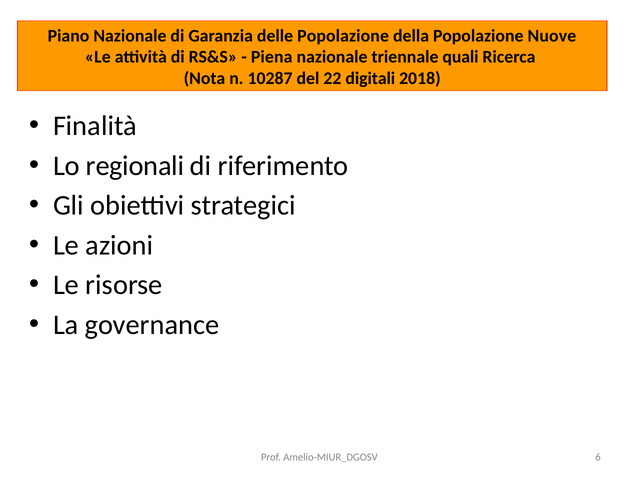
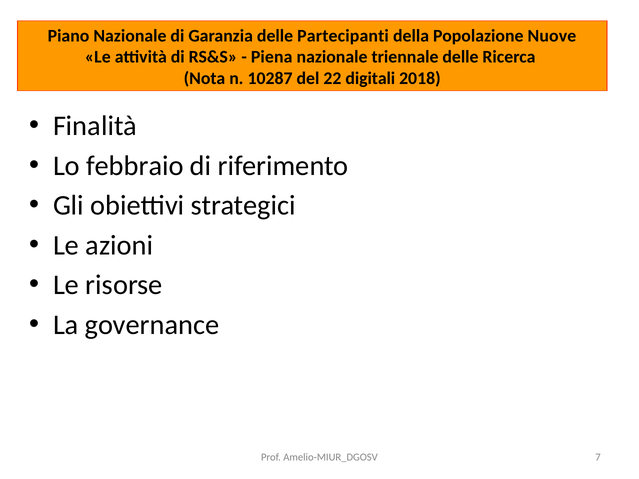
delle Popolazione: Popolazione -> Partecipanti (343, 36)
triennale quali: quali -> delle (460, 57)
regionali: regionali -> febbraio (135, 166)
6: 6 -> 7 (598, 458)
